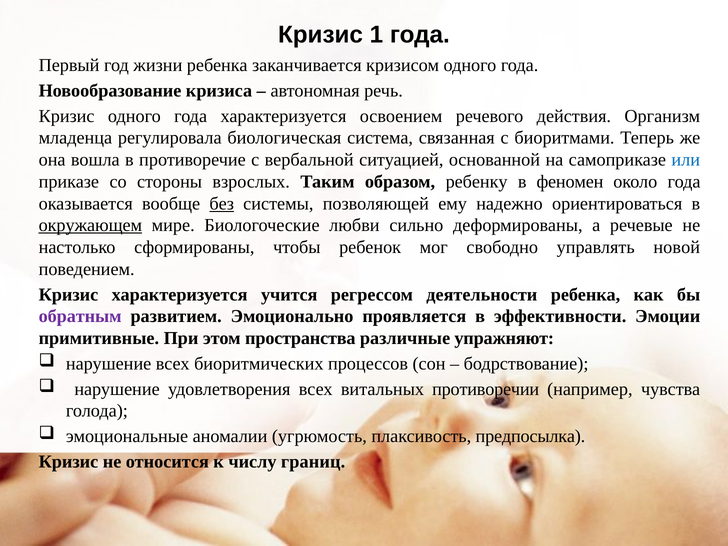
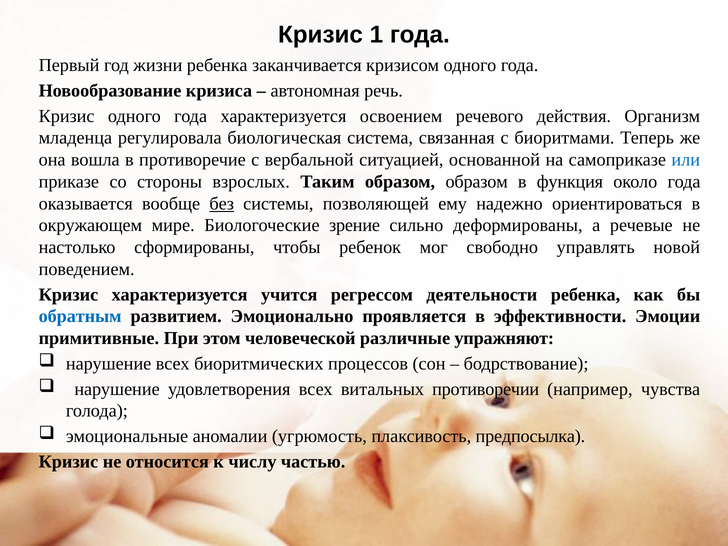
образом ребенку: ребенку -> образом (477, 182)
феномен: феномен -> функция (570, 182)
окружающем underline: present -> none (90, 225)
любви: любви -> зрение (355, 225)
обратным colour: purple -> blue (80, 316)
пространства: пространства -> человеческой (300, 338)
границ: границ -> частью (313, 462)
